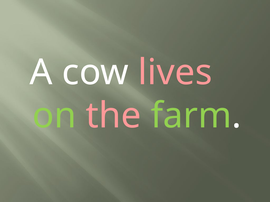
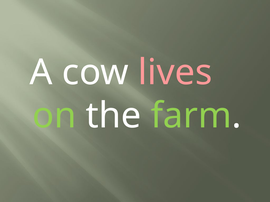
the colour: pink -> white (113, 116)
